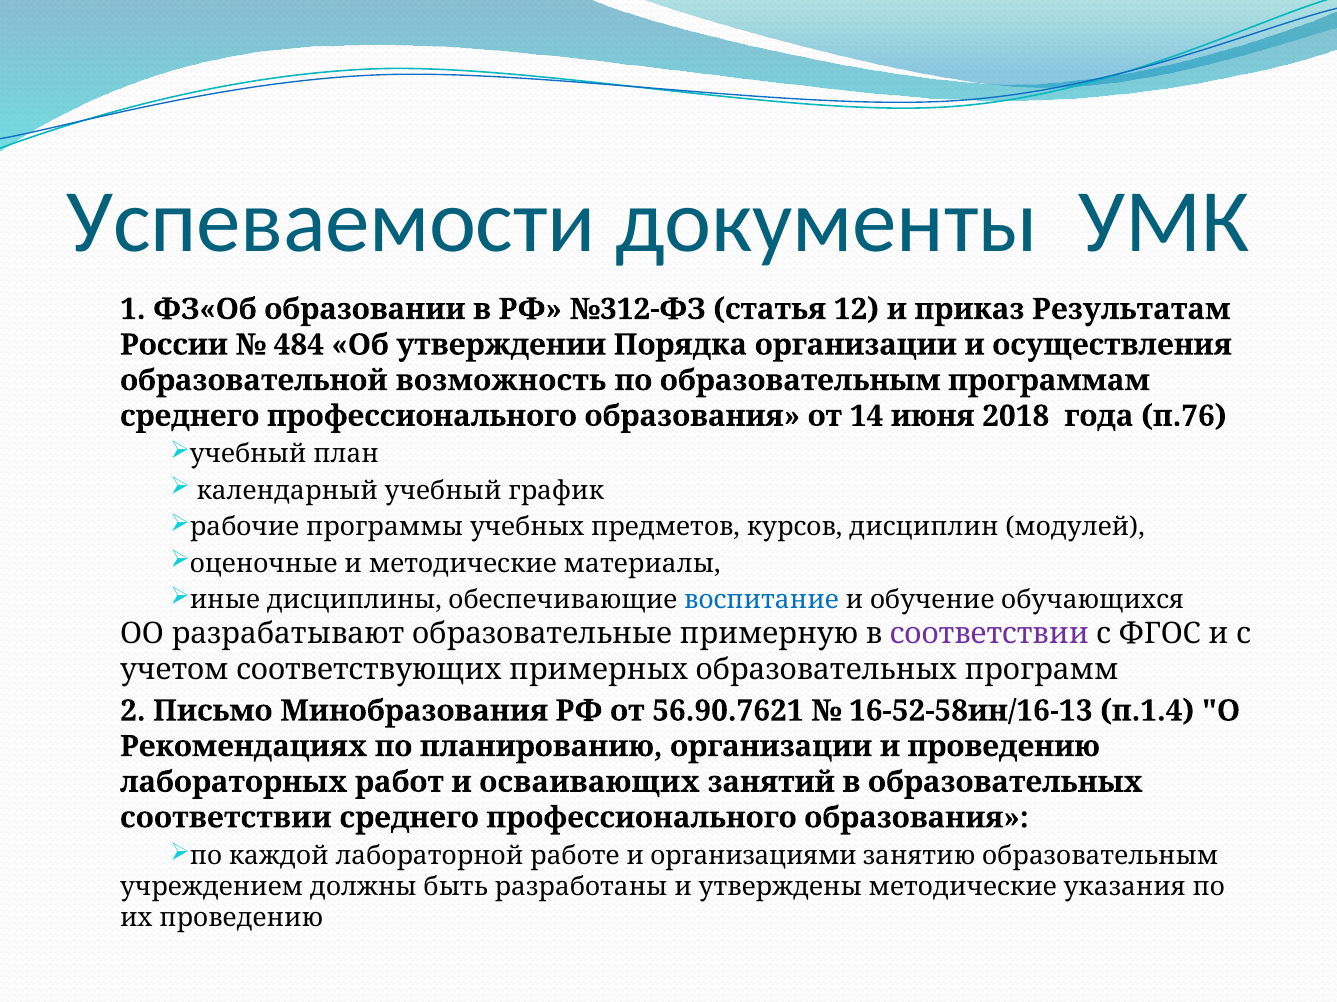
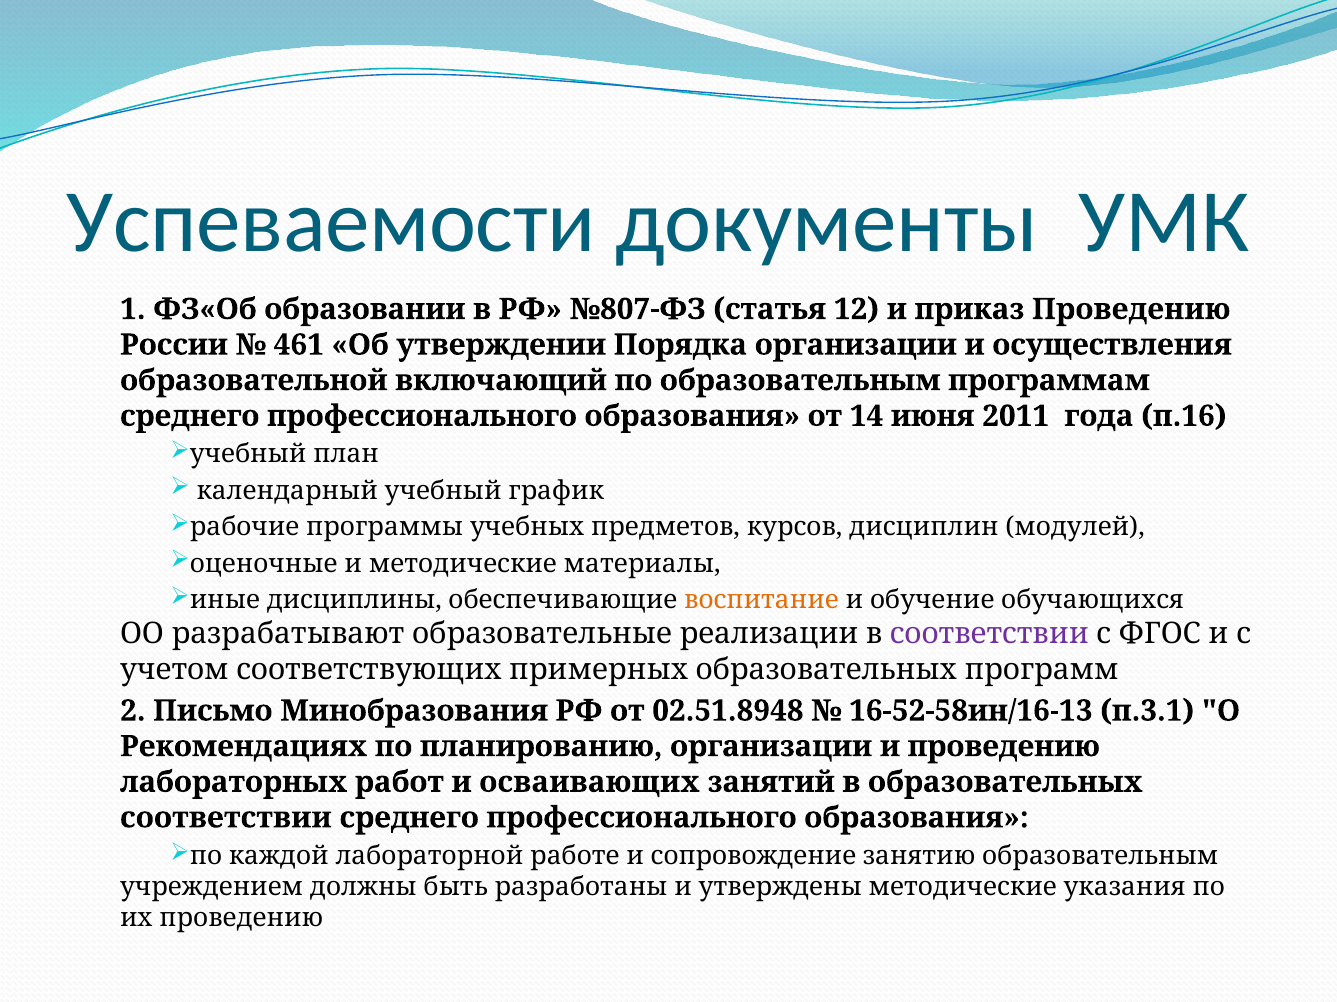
№312-ФЗ: №312-ФЗ -> №807-ФЗ (638, 309)
приказ Результатам: Результатам -> Проведению (1131, 309)
484: 484 -> 461 (299, 345)
возможность: возможность -> включающий (501, 381)
2018: 2018 -> 2011 (1016, 416)
п.76: п.76 -> п.16 (1184, 416)
воспитание colour: blue -> orange (761, 600)
примерную: примерную -> реализации (769, 634)
56.90.7621: 56.90.7621 -> 02.51.8948 (728, 711)
п.1.4: п.1.4 -> п.3.1 (1147, 711)
организациями: организациями -> сопровождение (753, 857)
